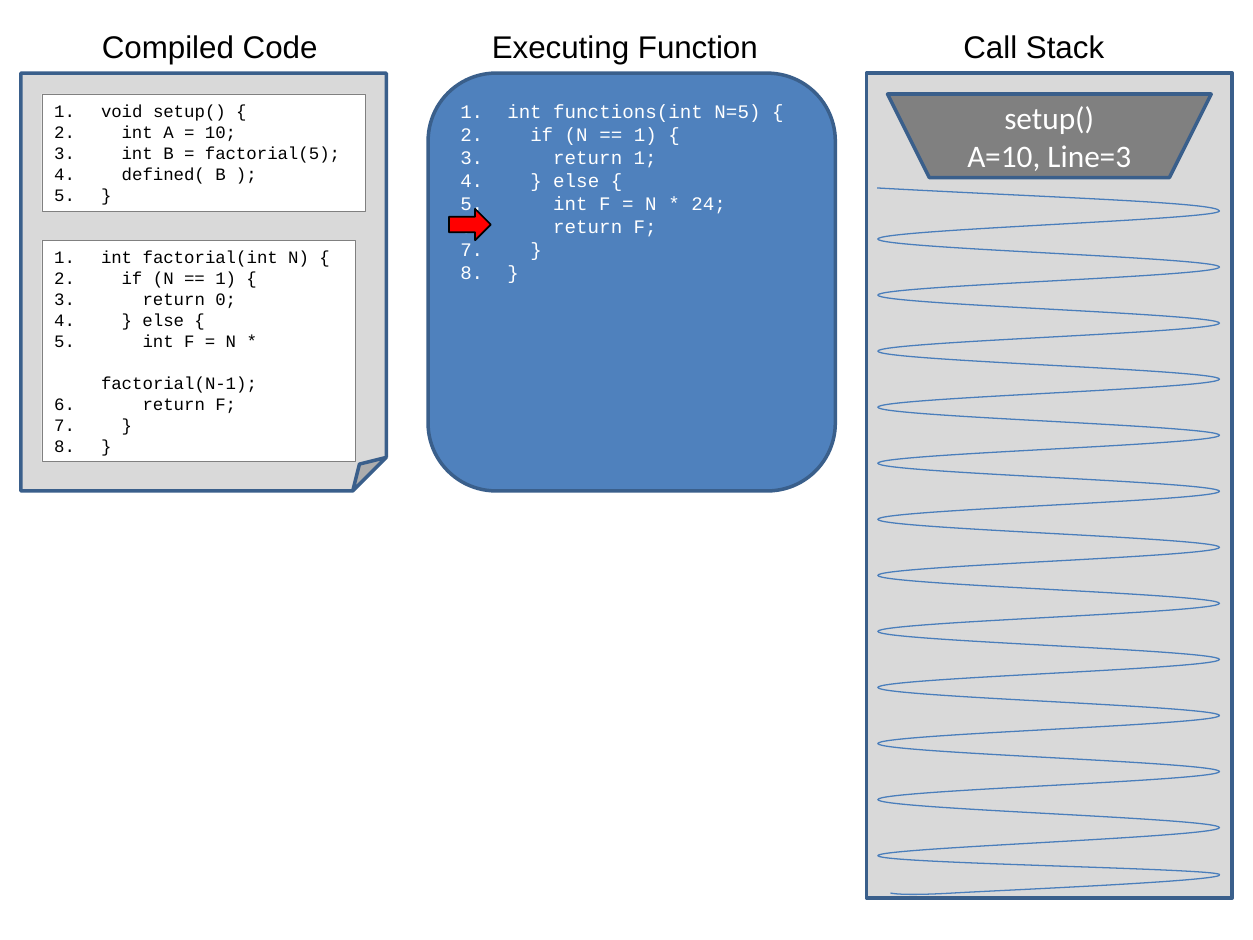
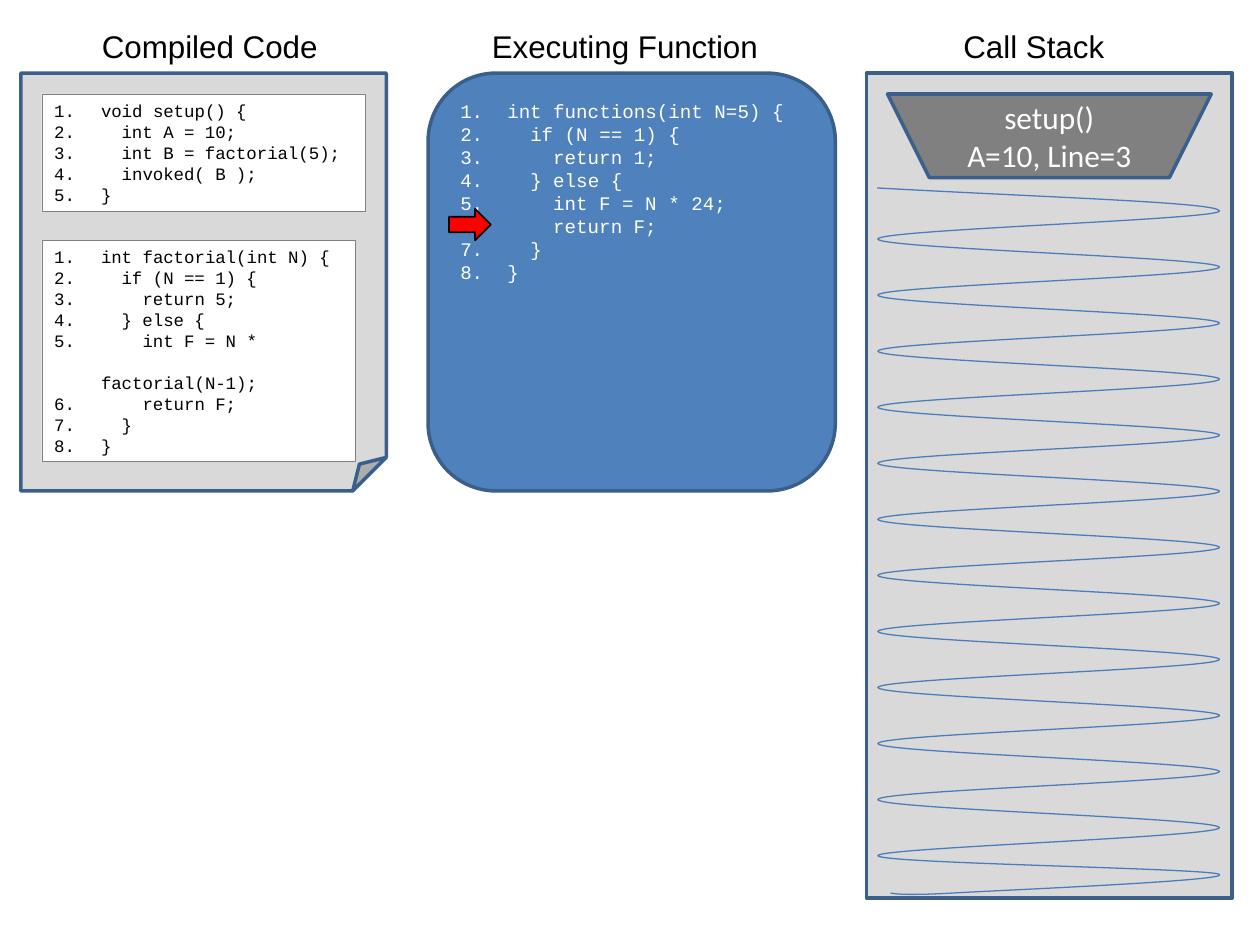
defined(: defined( -> invoked( (163, 175)
return 0: 0 -> 5 (226, 300)
